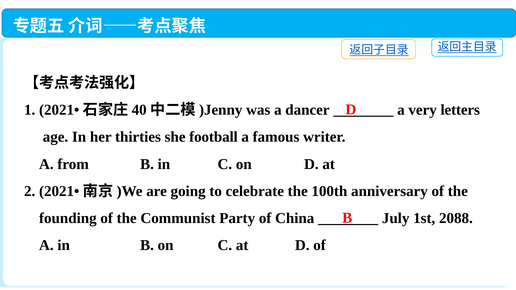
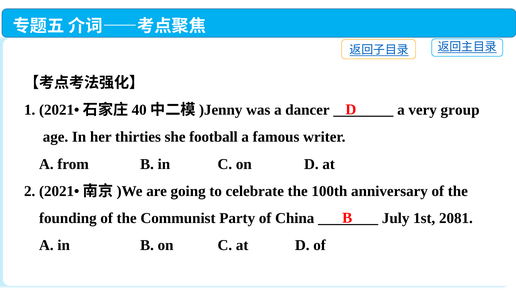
letters: letters -> group (460, 110)
2088: 2088 -> 2081 (456, 218)
